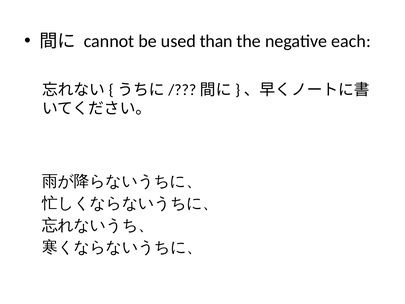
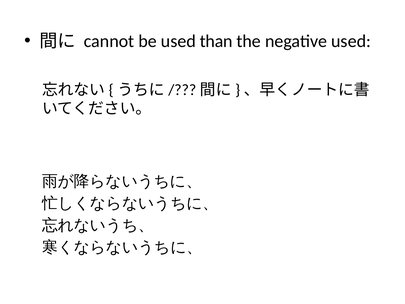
negative each: each -> used (351, 41)
